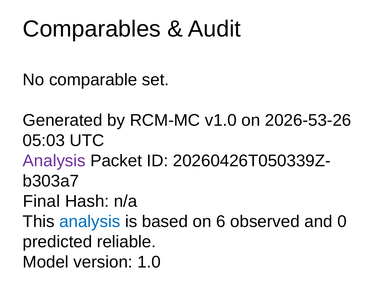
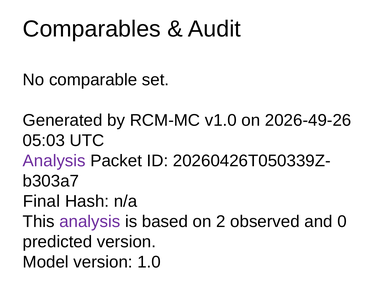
2026-53-26: 2026-53-26 -> 2026-49-26 (308, 120)
analysis colour: blue -> purple (90, 222)
6: 6 -> 2 (221, 222)
predicted reliable: reliable -> version (126, 242)
